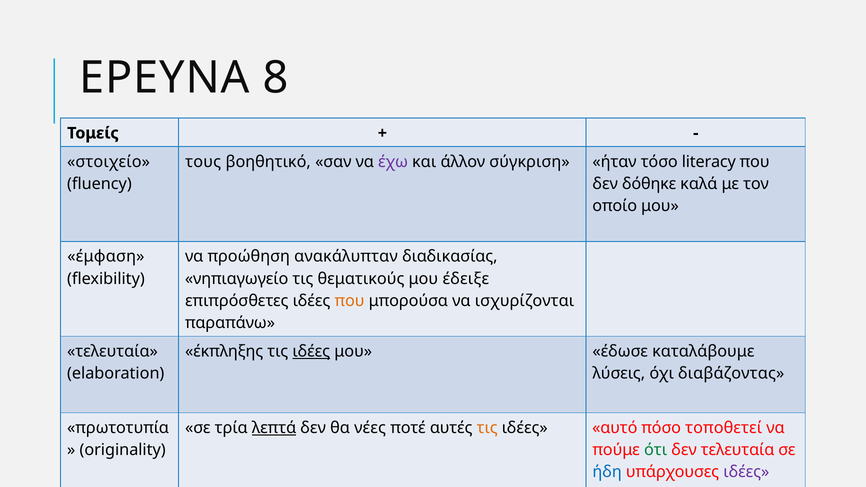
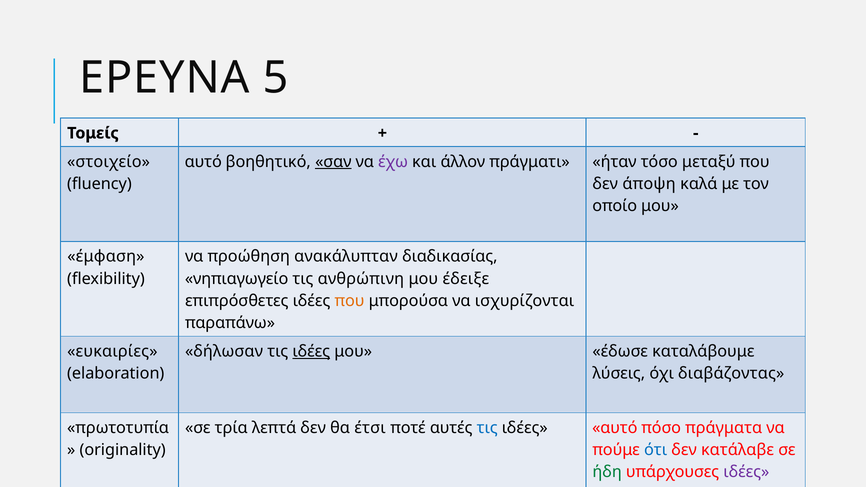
8: 8 -> 5 (276, 78)
τους: τους -> αυτό (203, 162)
σαν underline: none -> present (333, 162)
σύγκριση: σύγκριση -> πράγματι (530, 162)
literacy: literacy -> μεταξύ (709, 162)
δόθηκε: δόθηκε -> άποψη (649, 184)
θεματικούς: θεματικούς -> ανθρώπινη (361, 279)
τελευταία: τελευταία -> ευκαιρίες (112, 352)
έκπληξης: έκπληξης -> δήλωσαν (224, 352)
λεπτά underline: present -> none (274, 428)
νέες: νέες -> έτσι (370, 428)
τις colour: orange -> blue (487, 428)
τοποθετεί: τοποθετεί -> πράγματα (724, 428)
ότι colour: green -> blue (656, 450)
δεν τελευταία: τελευταία -> κατάλαβε (738, 450)
ήδη colour: blue -> green (607, 472)
